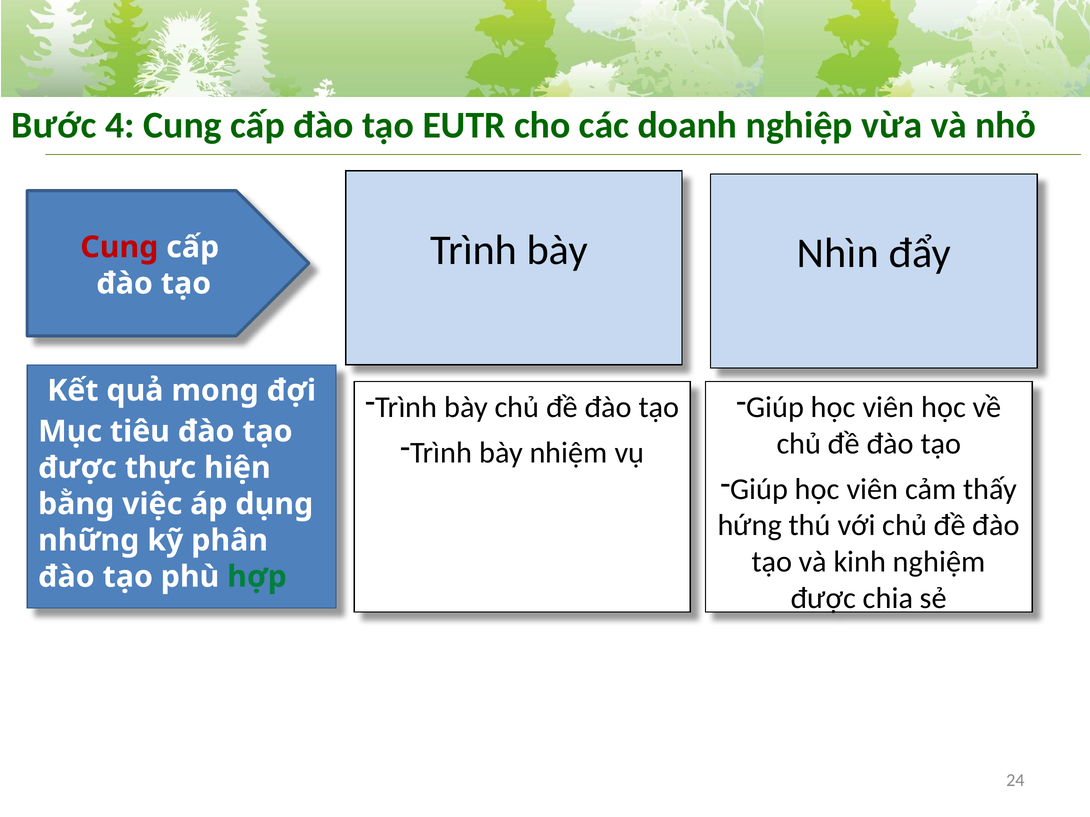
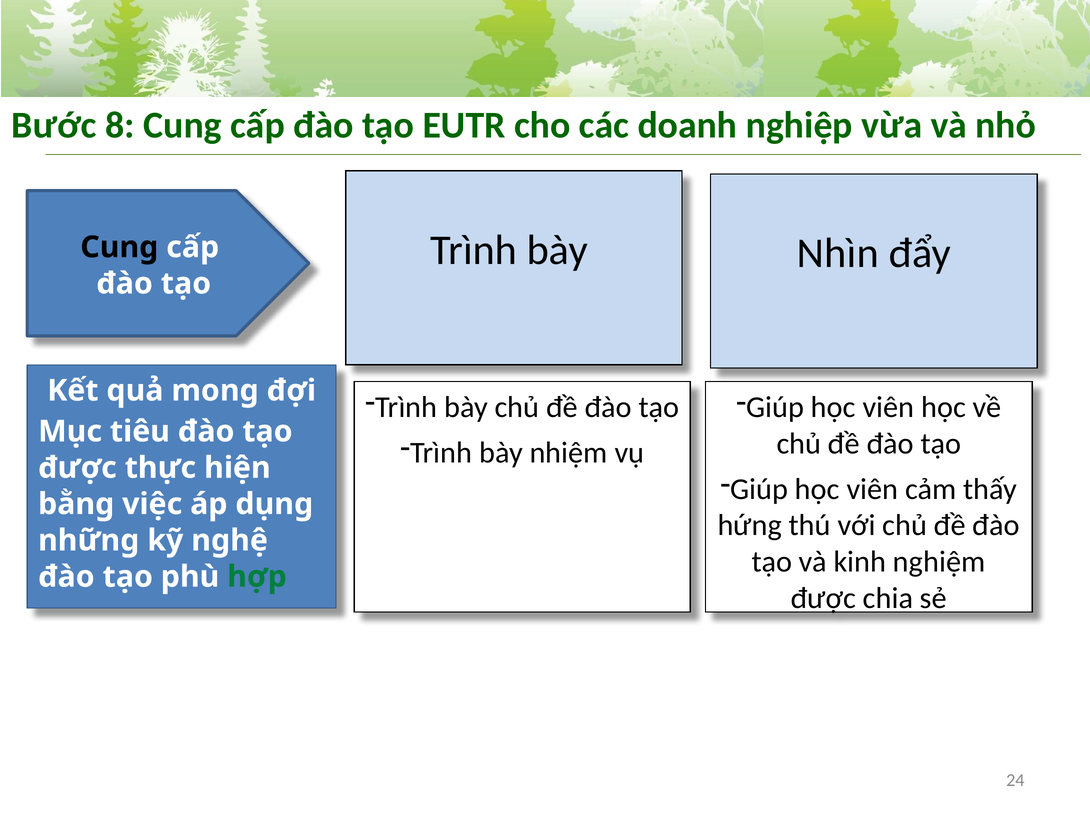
4: 4 -> 8 (120, 125)
Cung colour: red -> black (119, 247)
phân: phân -> nghệ (230, 541)
